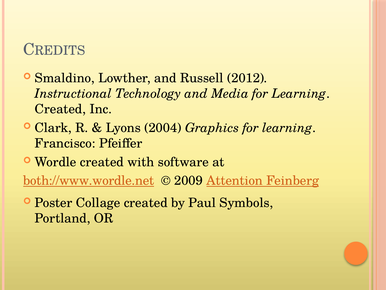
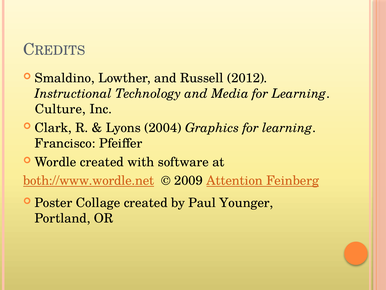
Created: Created -> Culture (60, 109)
Symbols: Symbols -> Younger (246, 202)
